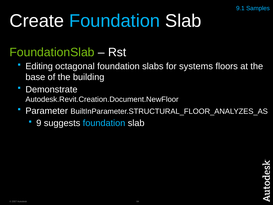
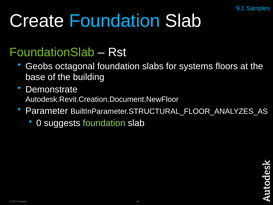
Editing: Editing -> Geobs (39, 66)
9: 9 -> 0 (39, 123)
foundation colour: light blue -> light green (104, 123)
